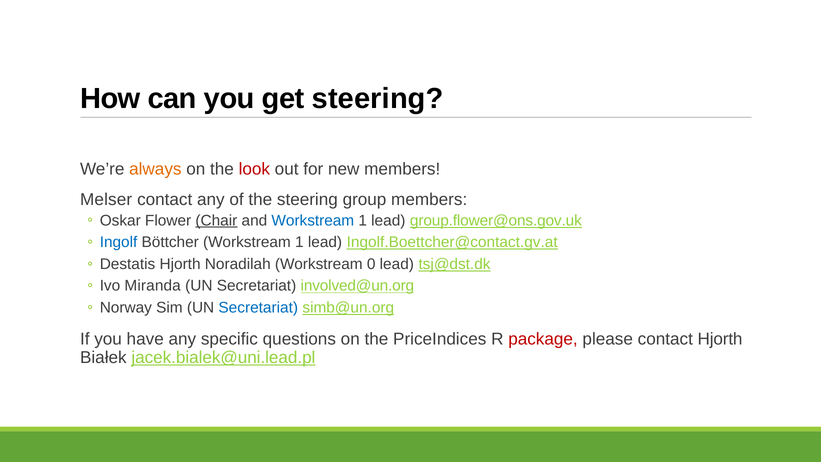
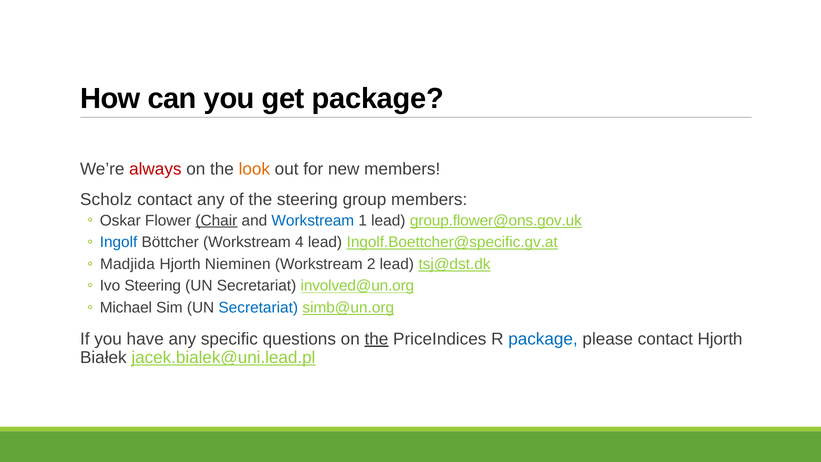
get steering: steering -> package (378, 98)
always colour: orange -> red (155, 169)
look colour: red -> orange (254, 169)
Melser: Melser -> Scholz (106, 199)
Böttcher Workstream 1: 1 -> 4 (299, 242)
Ingolf.Boettcher@contact.gv.at: Ingolf.Boettcher@contact.gv.at -> Ingolf.Boettcher@specific.gv.at (452, 242)
Destatis: Destatis -> Madjida (127, 264)
Noradilah: Noradilah -> Nieminen (238, 264)
0: 0 -> 2 (371, 264)
Ivo Miranda: Miranda -> Steering (153, 286)
Norway: Norway -> Michael (126, 308)
the underline: none -> present (376, 339)
package colour: red -> blue (543, 339)
